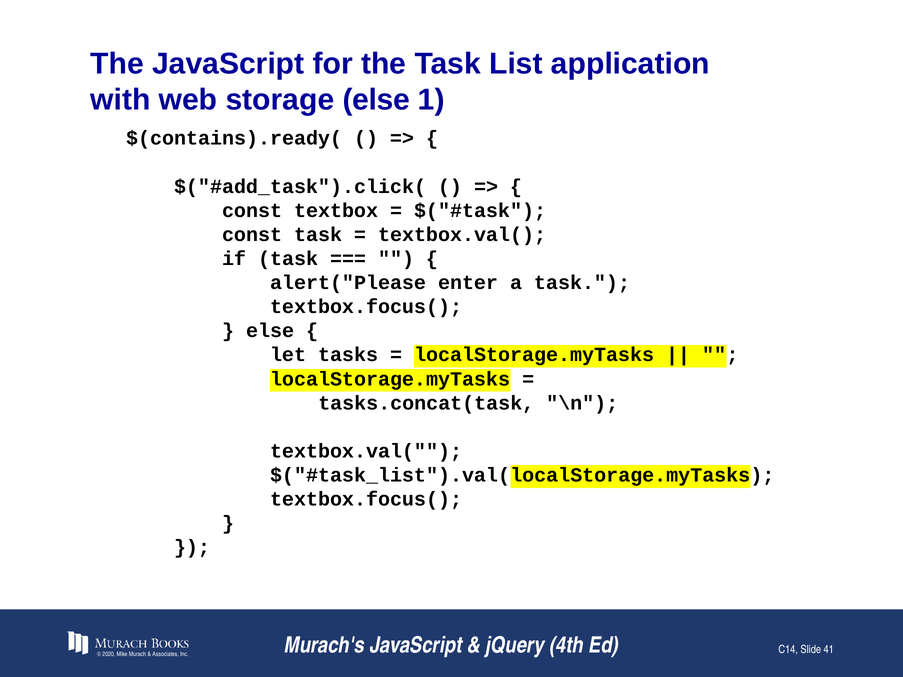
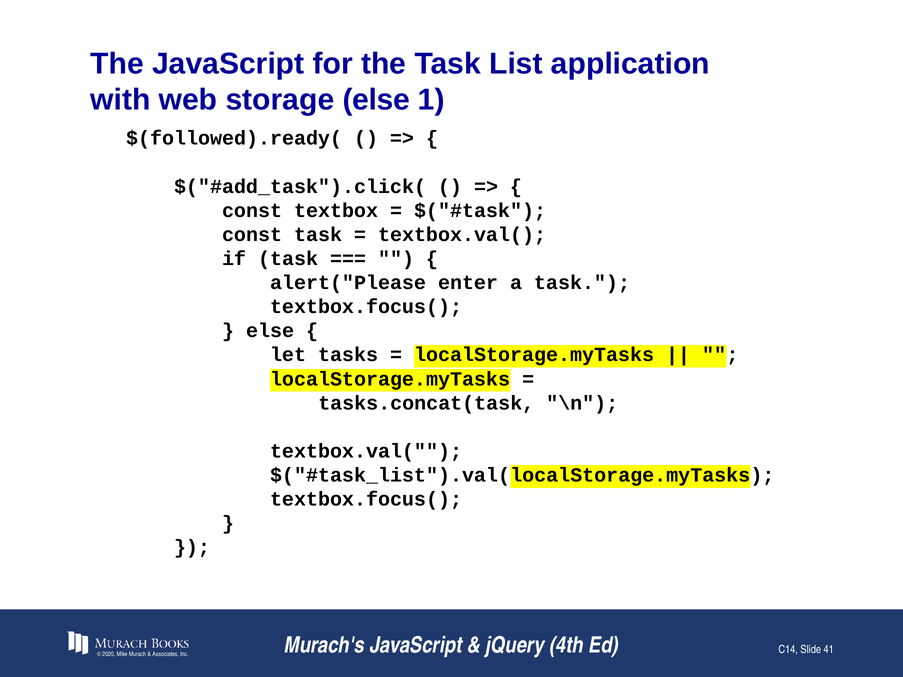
$(contains).ready(: $(contains).ready( -> $(followed).ready( (234, 138)
